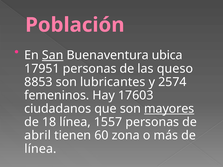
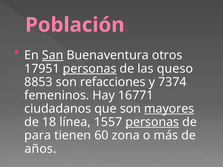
ubica: ubica -> otros (167, 55)
personas underline: none -> present (90, 69)
lubricantes: lubricantes -> refacciones (113, 82)
2574: 2574 -> 7374 (172, 82)
17603: 17603 -> 16771 (136, 95)
personas underline: none -> present (152, 122)
abril: abril -> para (38, 136)
línea: línea -> años (40, 149)
